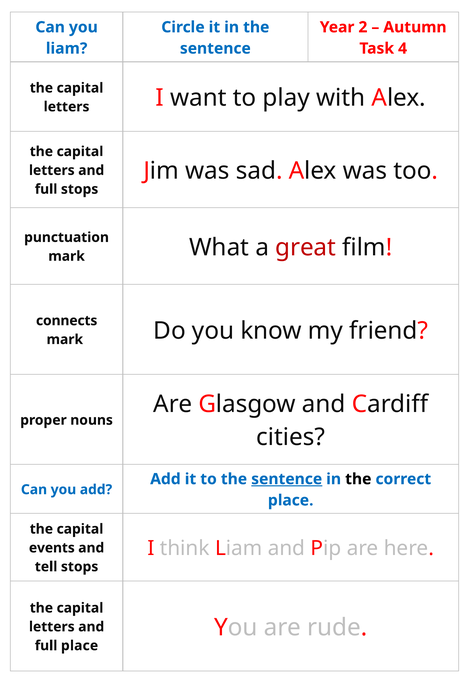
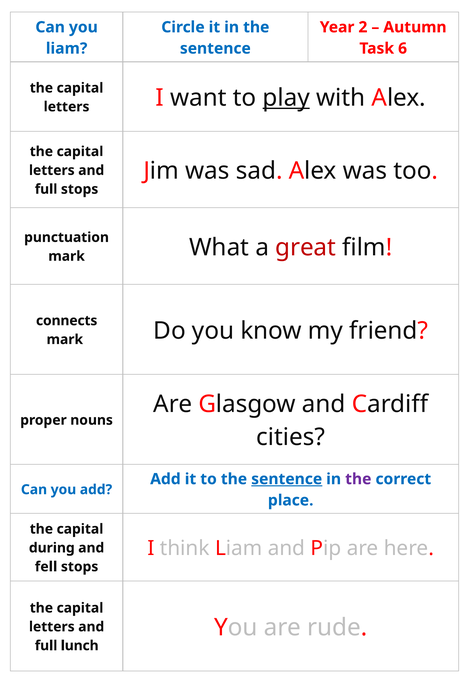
4: 4 -> 6 (403, 48)
play underline: none -> present (286, 98)
the colour: black -> purple (358, 479)
events: events -> during (52, 548)
tell: tell -> fell (46, 567)
full place: place -> lunch (80, 646)
